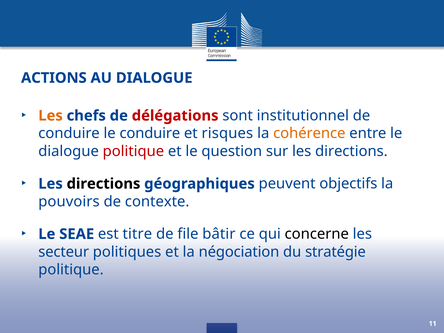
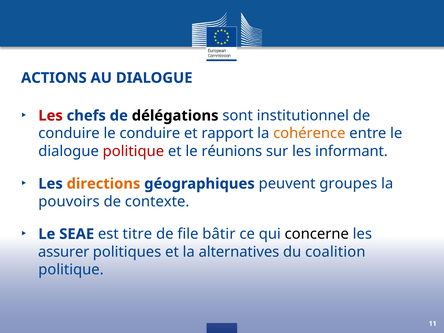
Les colour: orange -> red (51, 116)
délégations colour: red -> black (175, 116)
risques: risques -> rapport (227, 133)
question: question -> réunions (232, 151)
sur les directions: directions -> informant (351, 151)
directions colour: black -> orange (103, 184)
objectifs: objectifs -> groupes (348, 184)
secteur: secteur -> assurer (64, 252)
négociation: négociation -> alternatives (239, 252)
stratégie: stratégie -> coalition (335, 252)
